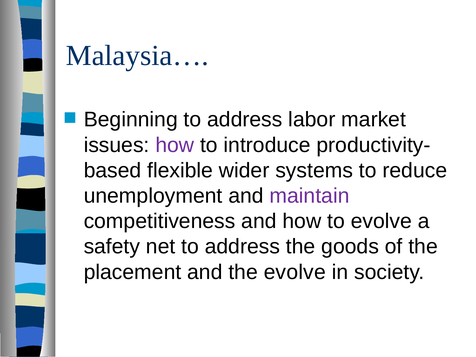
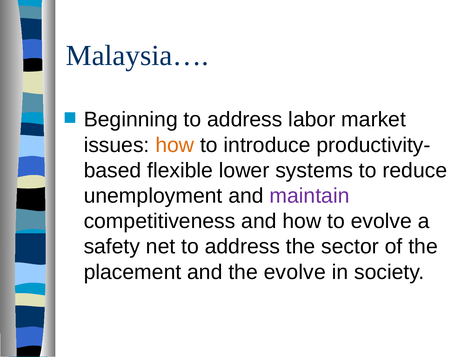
how colour: purple -> orange (175, 145)
wider: wider -> lower (244, 170)
goods: goods -> sector (350, 247)
